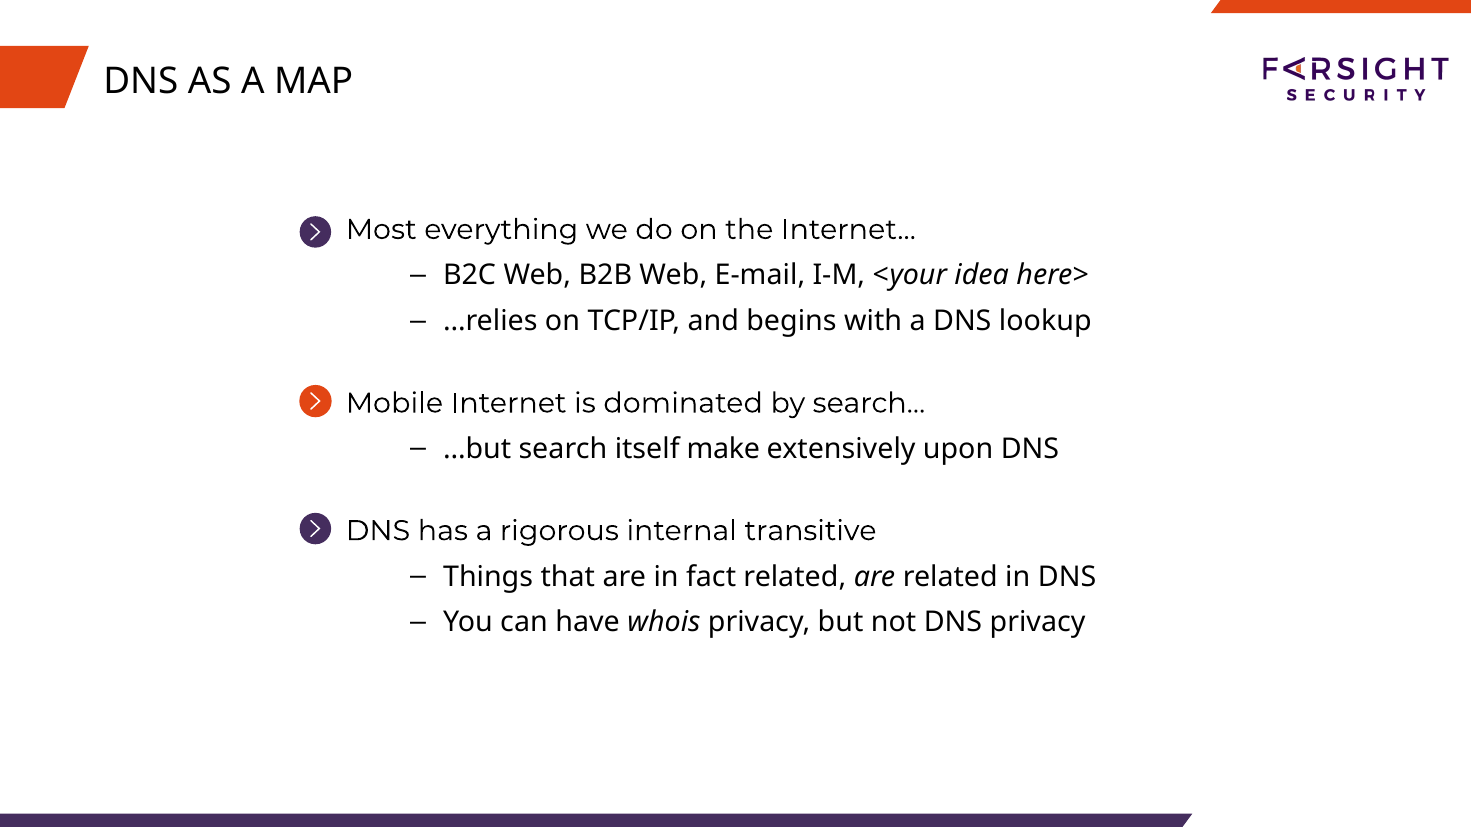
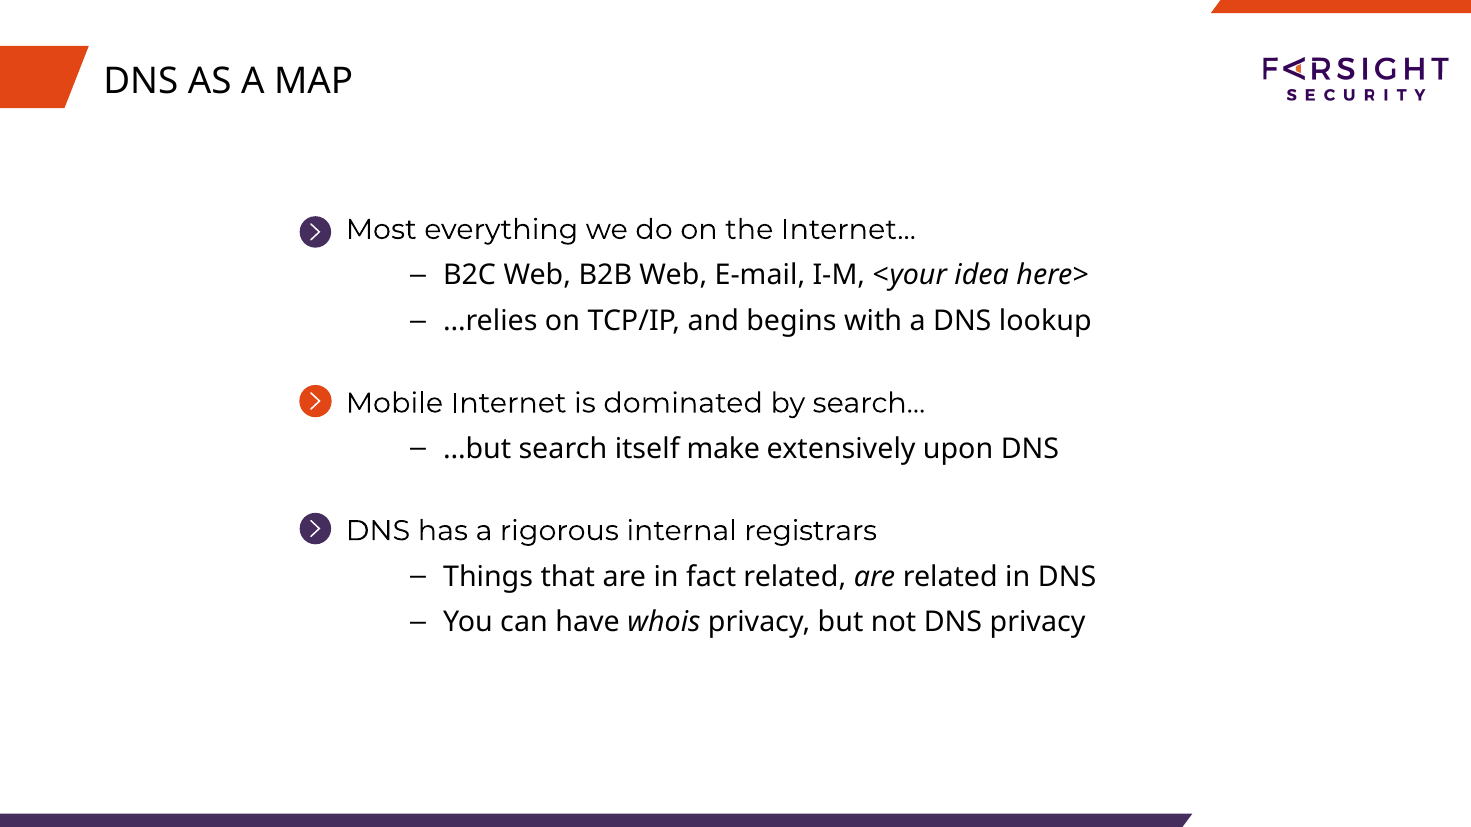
transitive: transitive -> registrars (811, 531)
